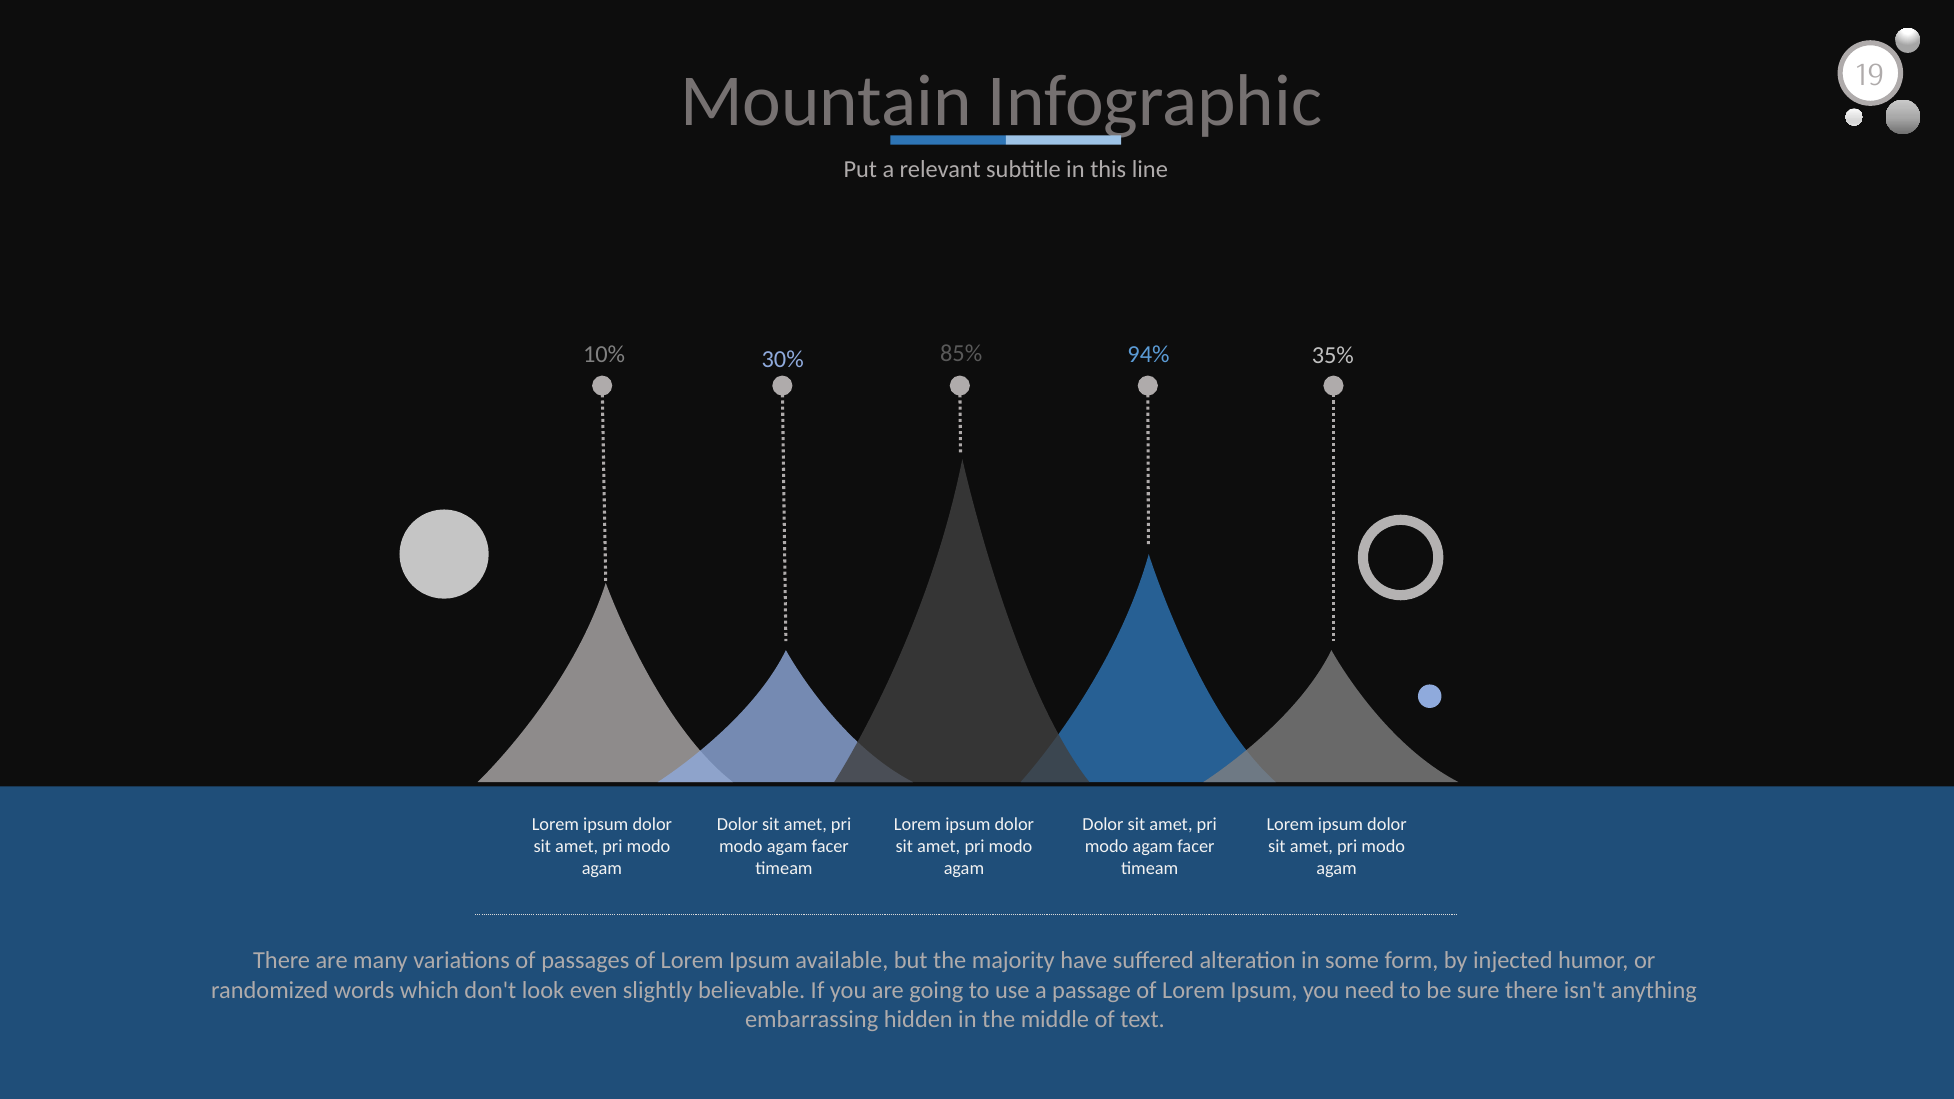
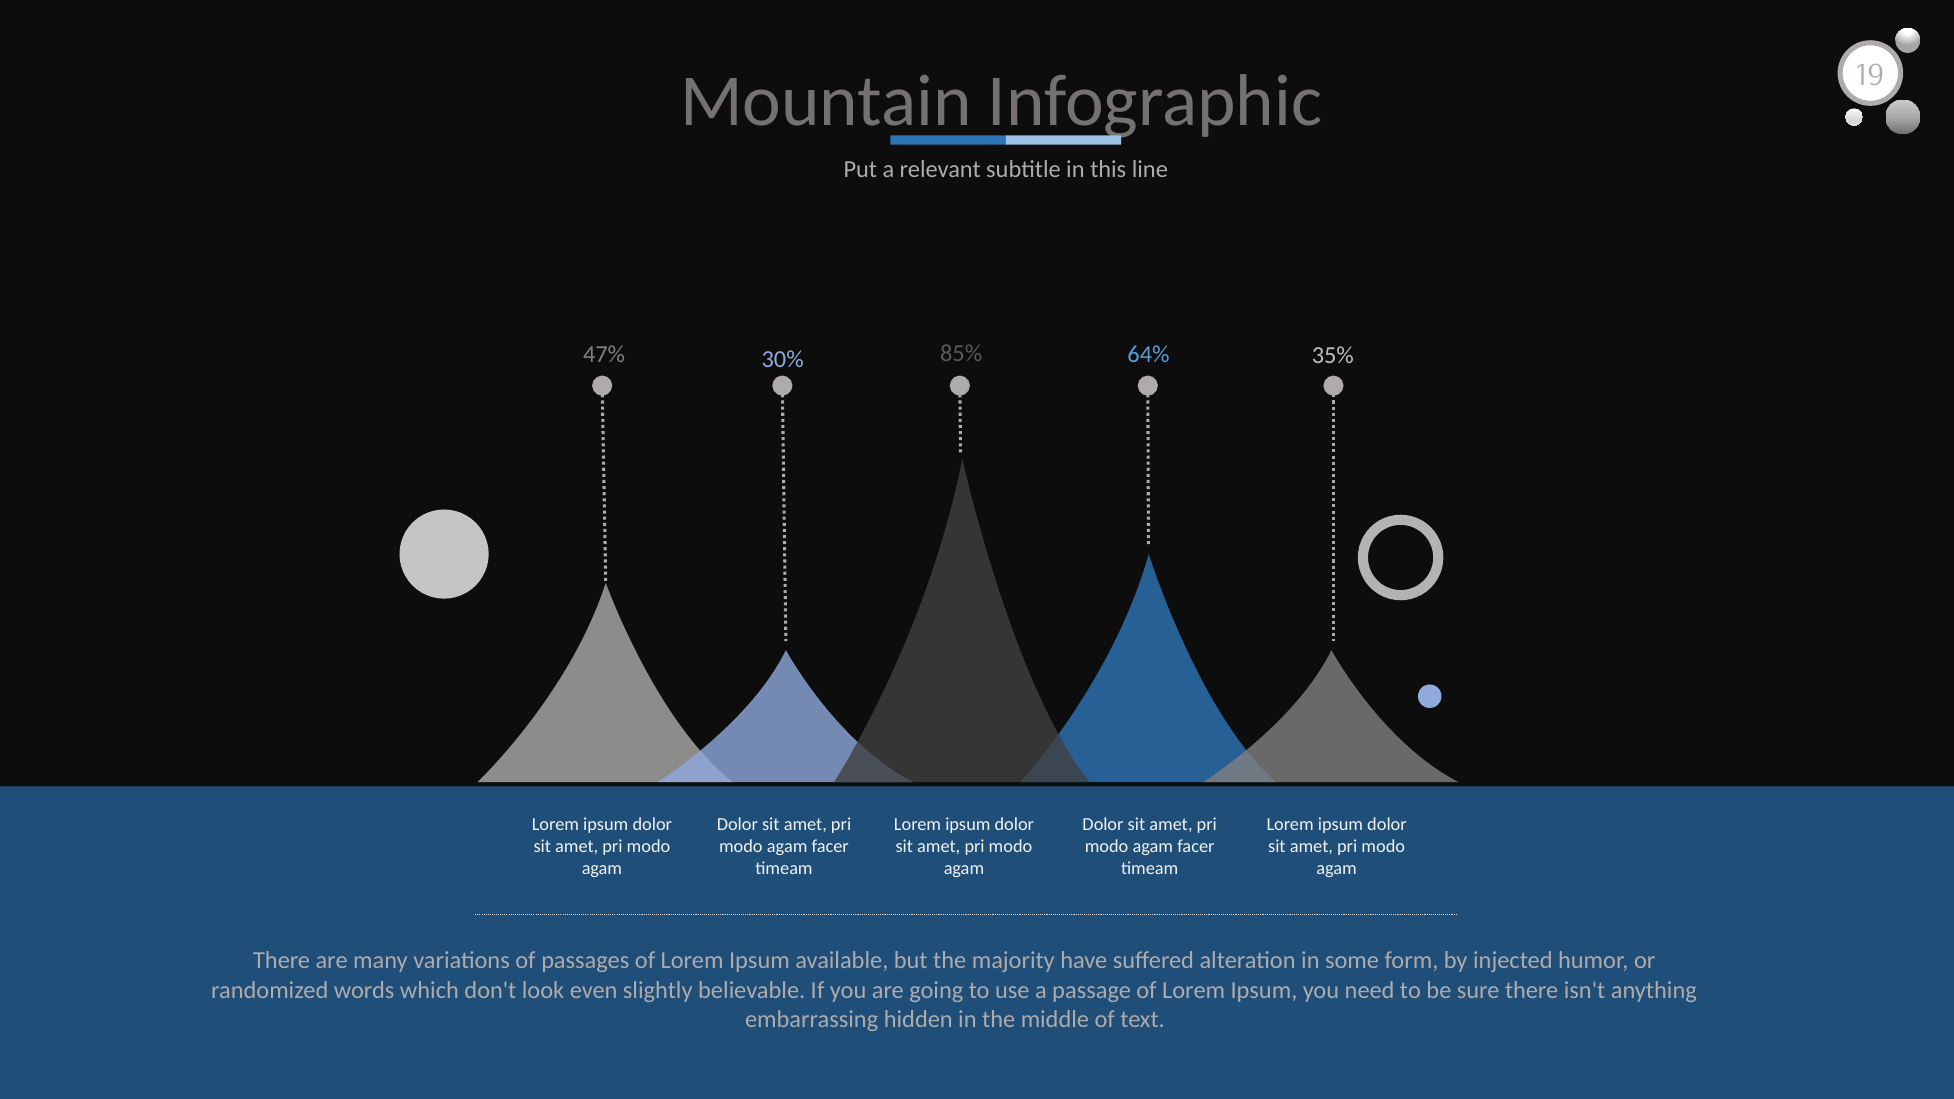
10%: 10% -> 47% (604, 354)
94%: 94% -> 64% (1149, 355)
